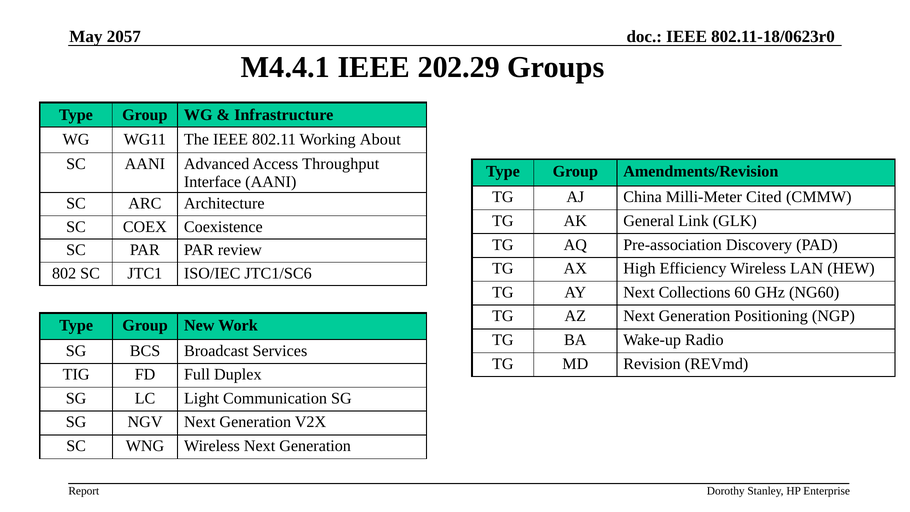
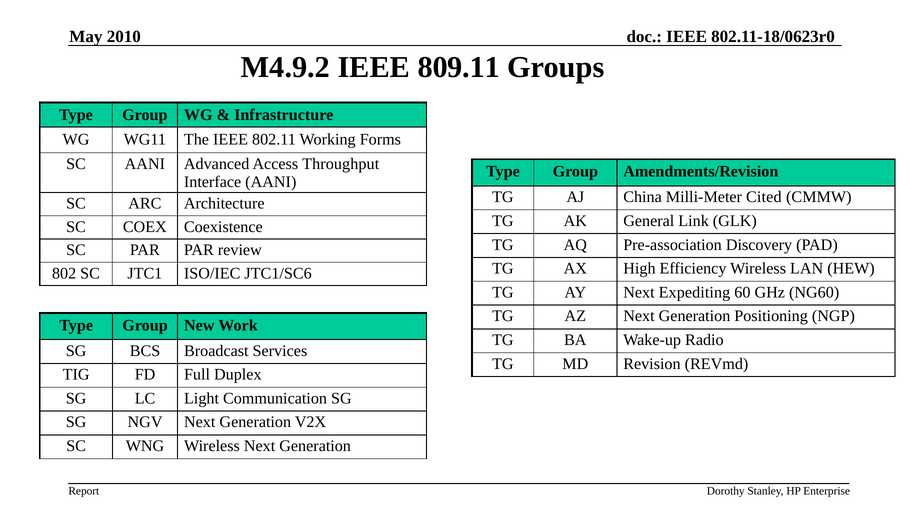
2057: 2057 -> 2010 (124, 36)
M4.4.1: M4.4.1 -> M4.9.2 (285, 67)
202.29: 202.29 -> 809.11 (459, 67)
About: About -> Forms (380, 139)
Collections: Collections -> Expediting (694, 292)
